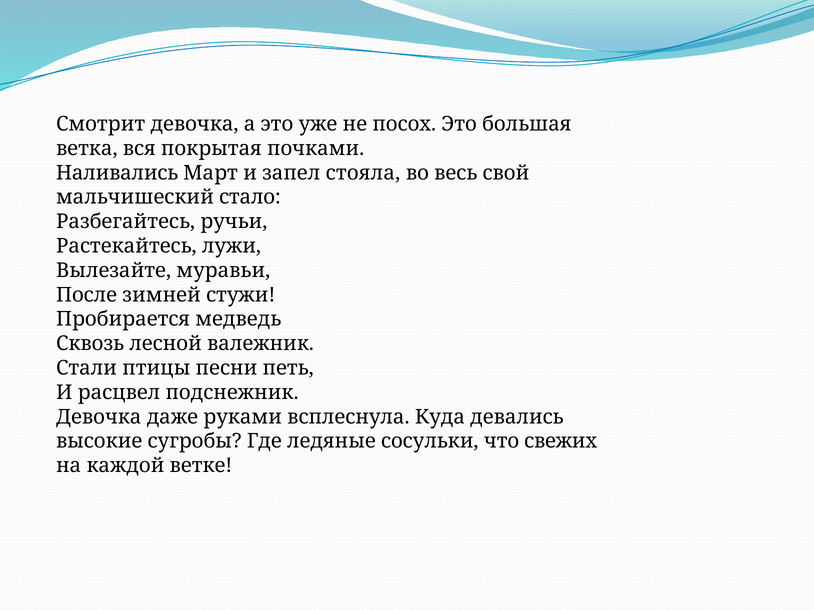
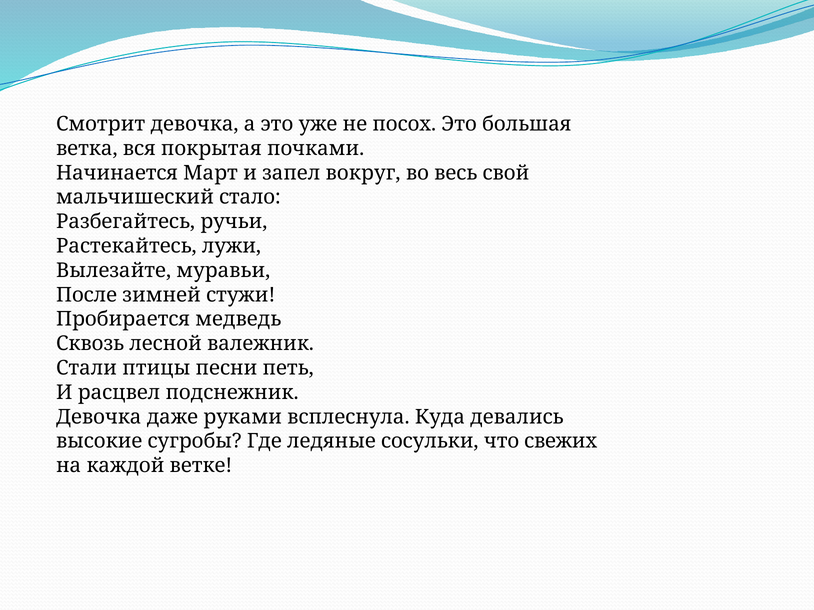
Наливались: Наливались -> Начинается (117, 173)
стояла: стояла -> вокруг (363, 173)
